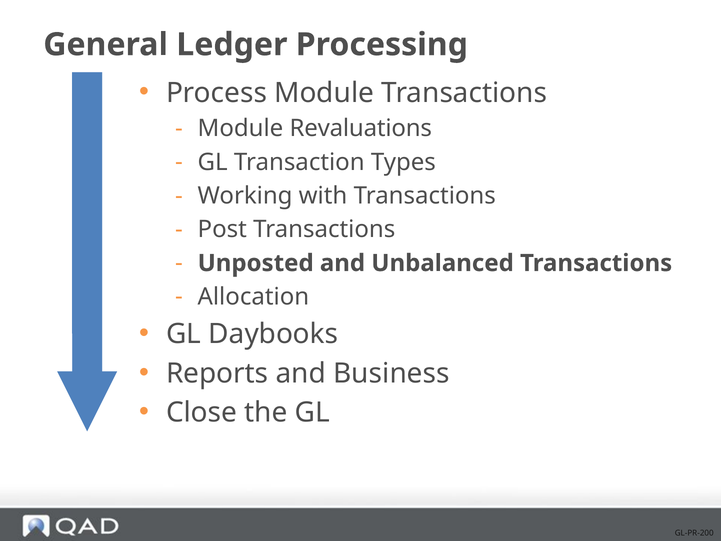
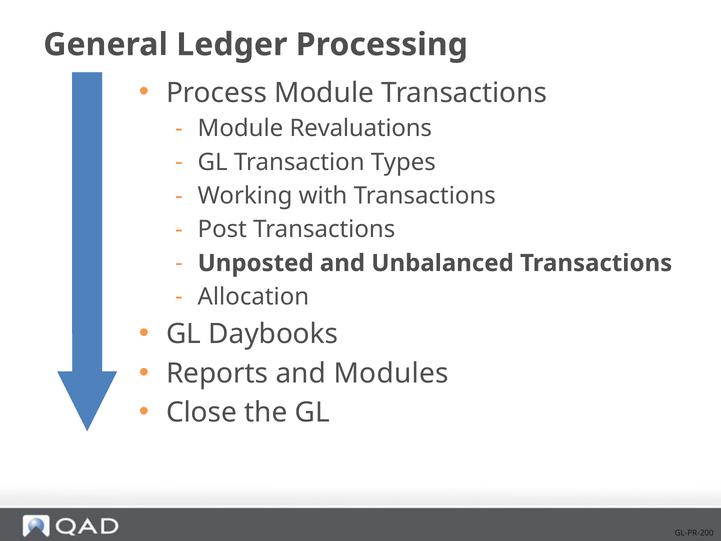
Business: Business -> Modules (391, 373)
